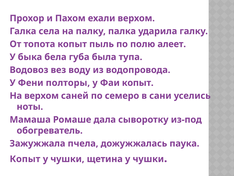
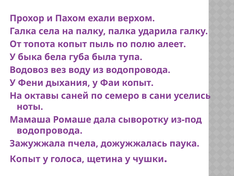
полторы: полторы -> дыхания (68, 83)
На верхом: верхом -> октавы (42, 95)
обогреватель: обогреватель -> водопровода (50, 130)
чушки: чушки -> голоса (67, 159)
